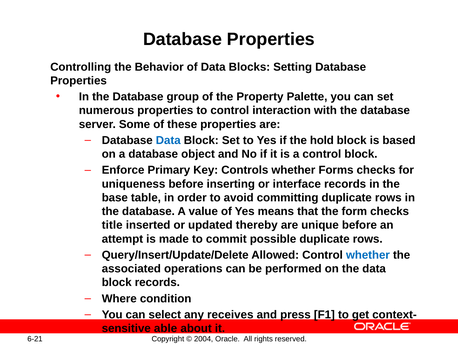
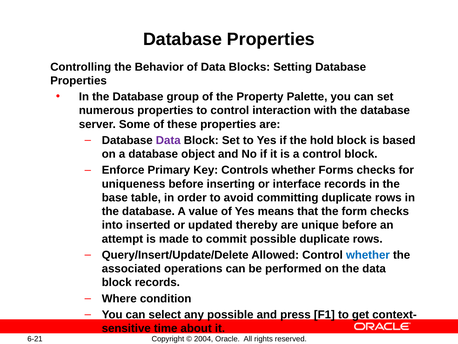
Data colour: blue -> purple (168, 140)
title: title -> into (112, 225)
any receives: receives -> possible (230, 314)
able: able -> time (166, 328)
